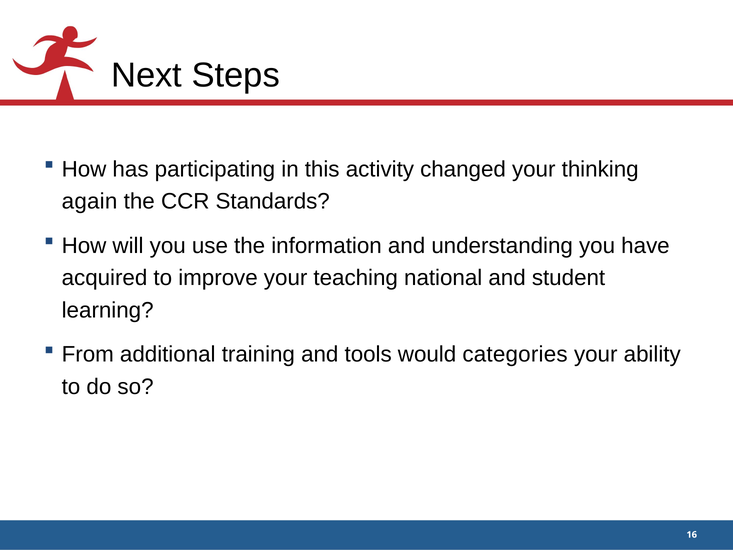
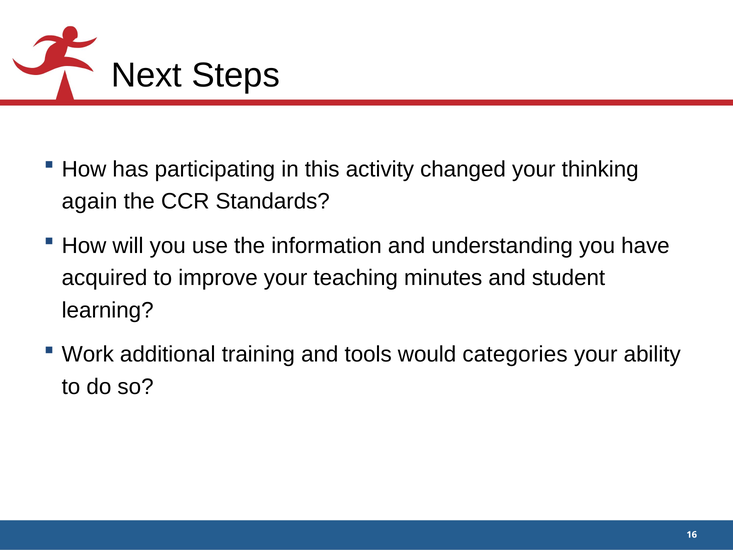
national: national -> minutes (443, 278)
From: From -> Work (88, 354)
